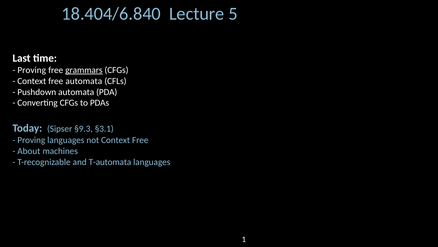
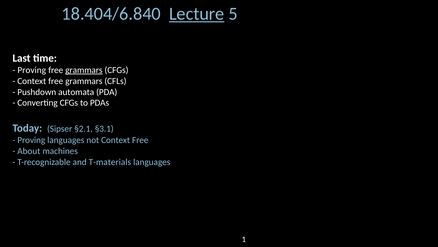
Lecture underline: none -> present (197, 14)
Context free automata: automata -> grammars (84, 81)
§9.3: §9.3 -> §2.1 (84, 129)
T-automata: T-automata -> T-materials (110, 162)
